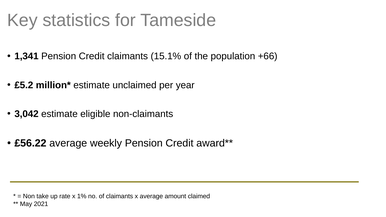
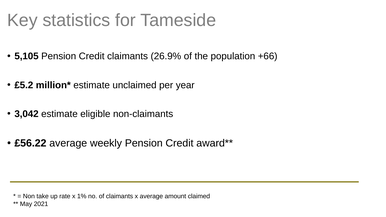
1,341: 1,341 -> 5,105 (27, 56)
15.1%: 15.1% -> 26.9% (166, 56)
